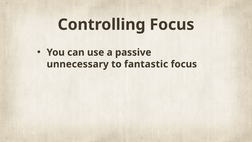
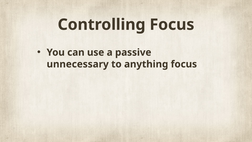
fantastic: fantastic -> anything (146, 64)
